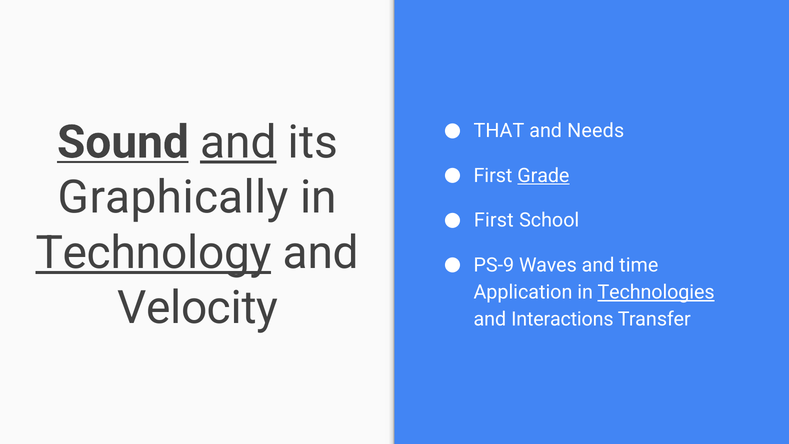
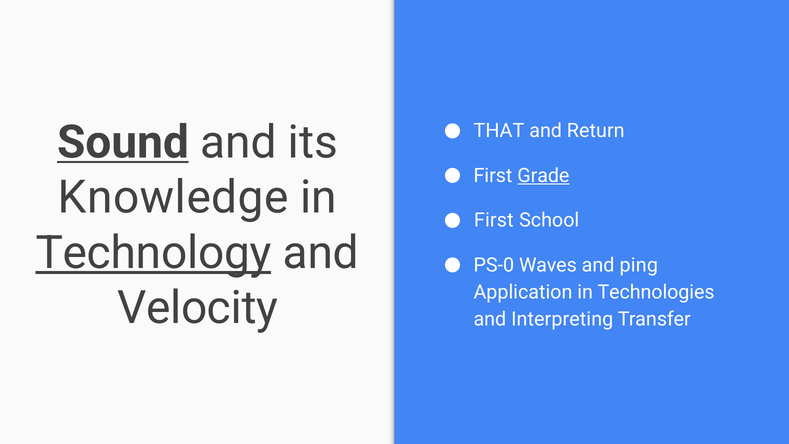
Needs: Needs -> Return (596, 131)
and underline: present -> none (238, 142)
Graphically: Graphically -> Knowledge (173, 197)
PS-9: PS-9 -> PS-0 (494, 265)
time: time -> ping (639, 265)
Technologies underline: present -> none (656, 292)
Interactions: Interactions -> Interpreting (562, 319)
